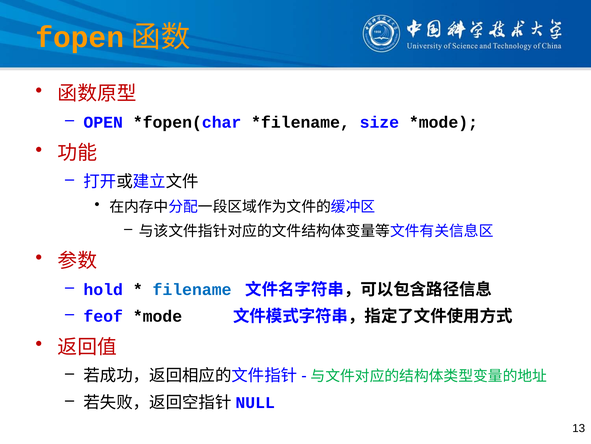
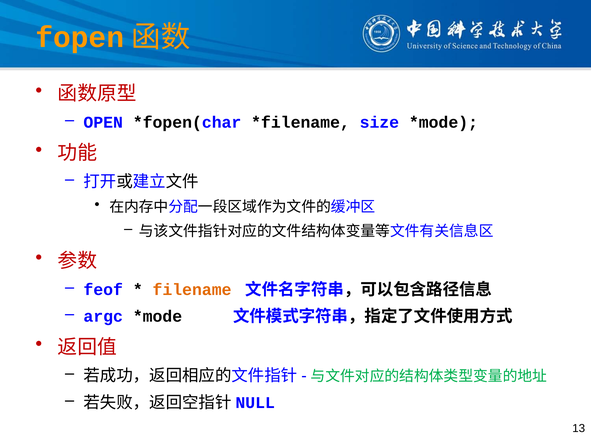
hold: hold -> feof (103, 289)
filename colour: blue -> orange (192, 289)
feof: feof -> argc (103, 316)
